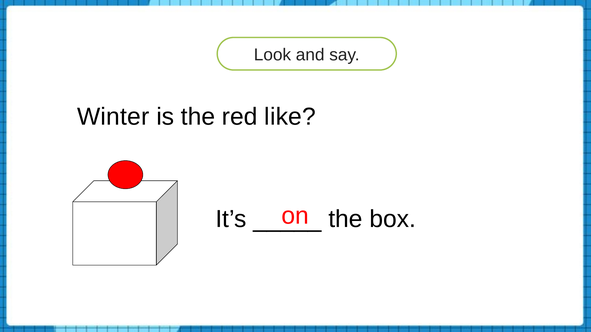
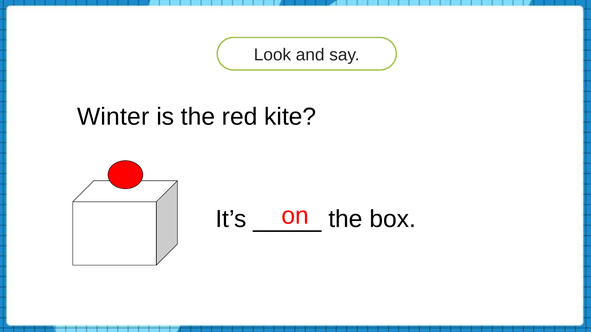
like: like -> kite (290, 117)
